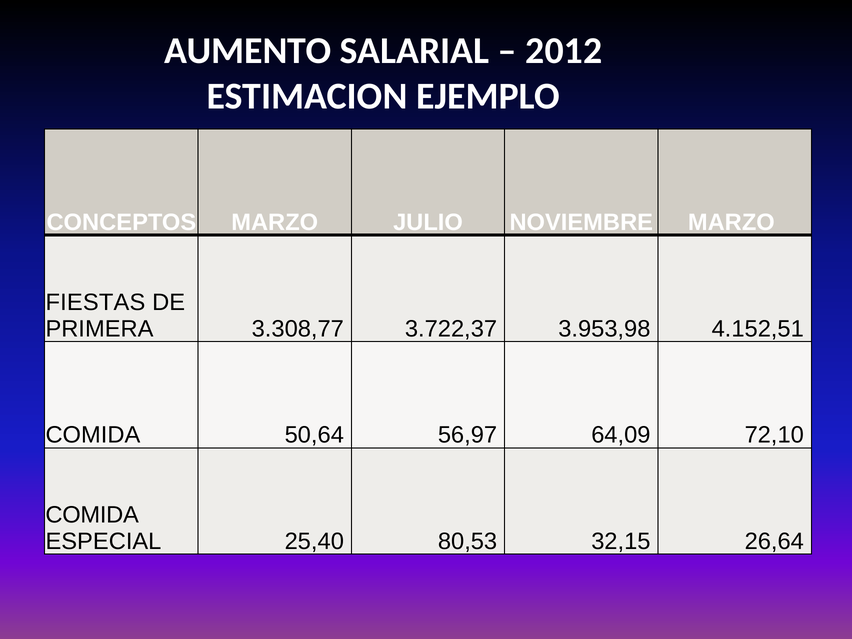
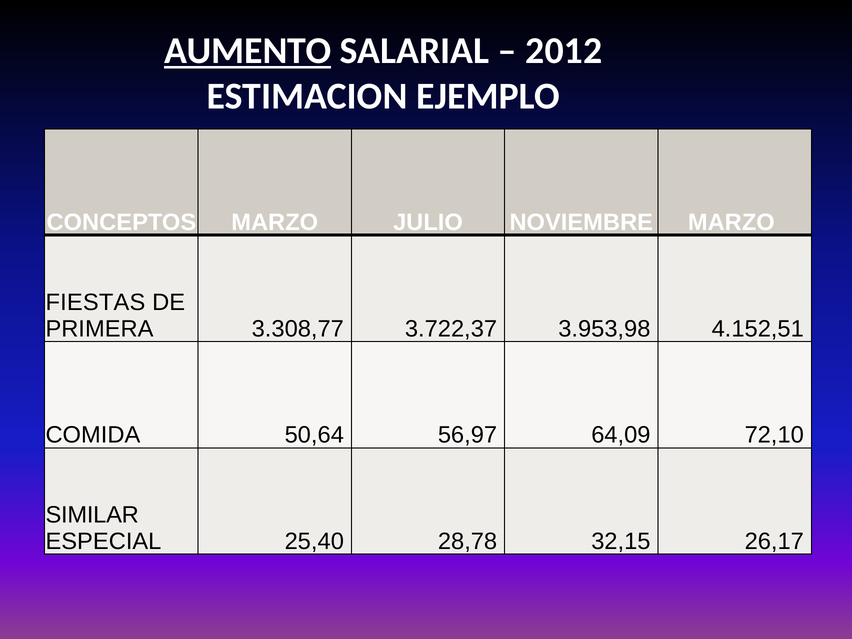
AUMENTO underline: none -> present (248, 51)
COMIDA: COMIDA -> SIMILAR (92, 515)
80,53: 80,53 -> 28,78 (468, 541)
26,64: 26,64 -> 26,17 (774, 541)
